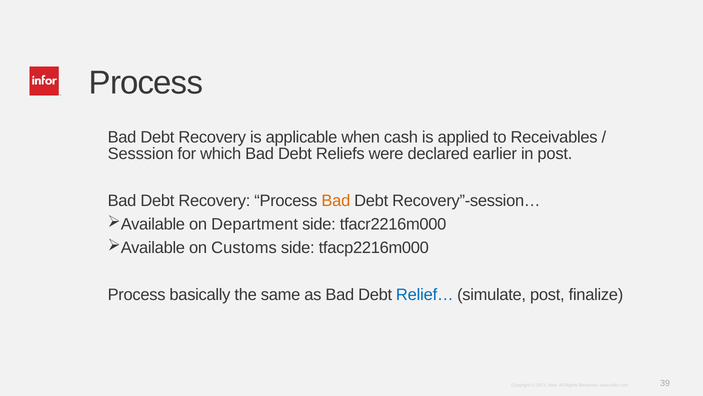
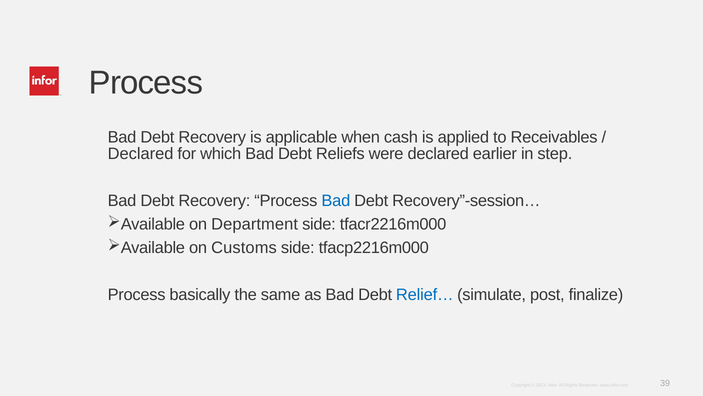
Sesssion: Sesssion -> Declared (141, 154)
in post: post -> step (555, 154)
Bad colour: orange -> blue (336, 201)
